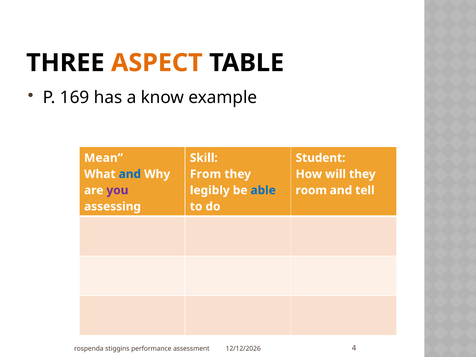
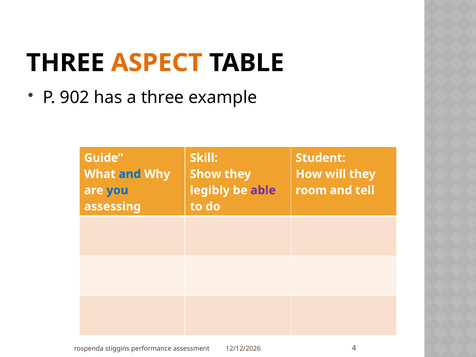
169: 169 -> 902 (75, 98)
a know: know -> three (162, 98)
Mean: Mean -> Guide (104, 158)
From: From -> Show (206, 174)
you colour: purple -> blue (117, 190)
able colour: blue -> purple (263, 190)
